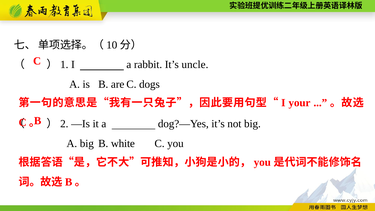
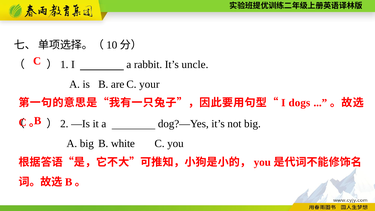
dogs: dogs -> your (149, 84)
your: your -> dogs (299, 103)
